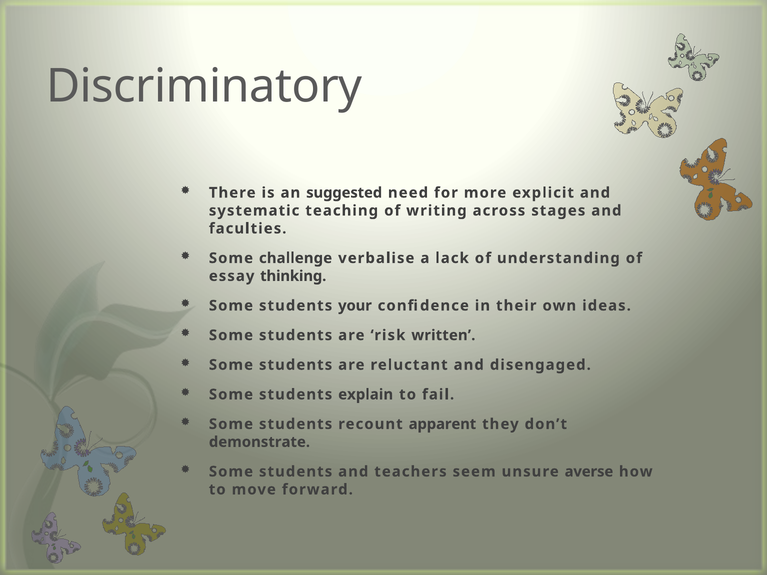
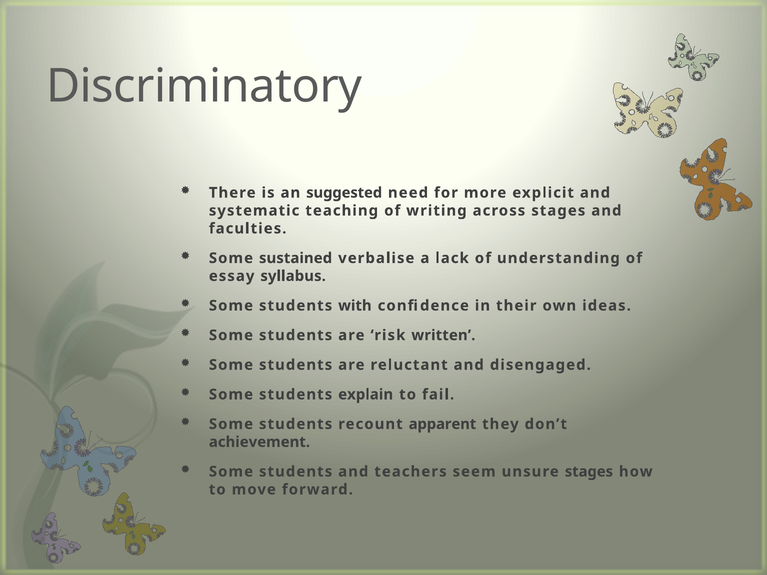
challenge: challenge -> sustained (296, 258)
thinking: thinking -> syllabus (293, 276)
your: your -> with (355, 306)
demonstrate: demonstrate -> achievement (259, 442)
unsure averse: averse -> stages (589, 472)
